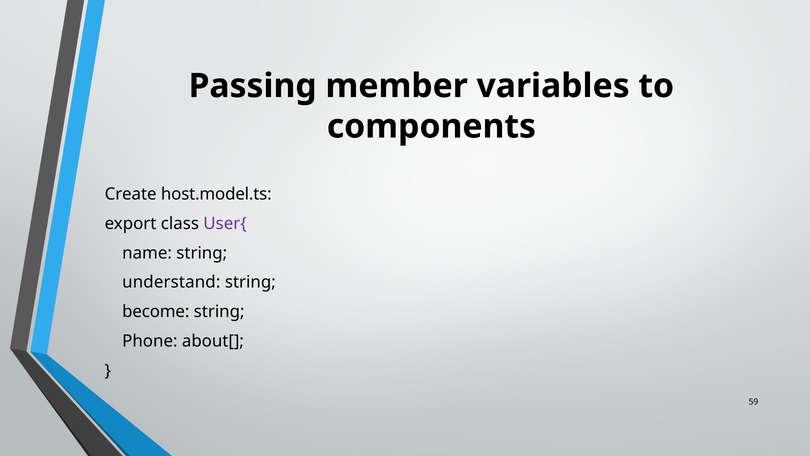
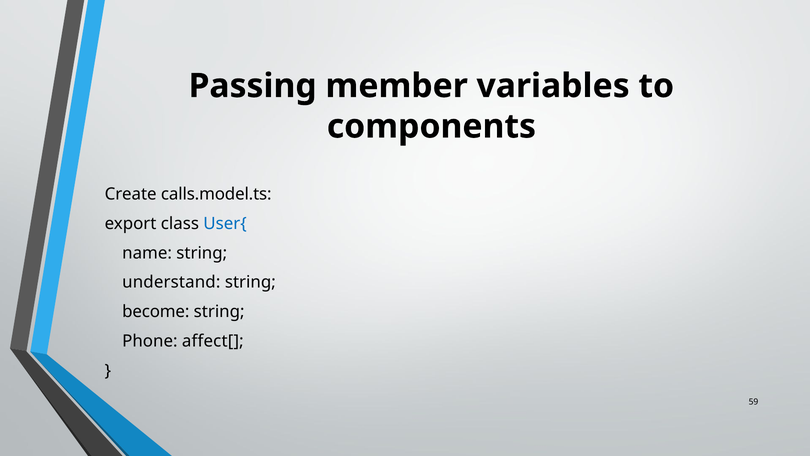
host.model.ts: host.model.ts -> calls.model.ts (216, 194)
User{ colour: purple -> blue (225, 223)
about[: about[ -> affect[ (213, 341)
